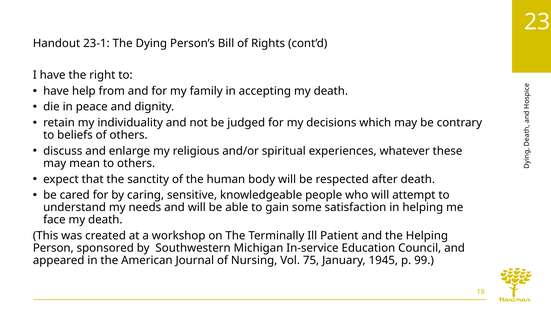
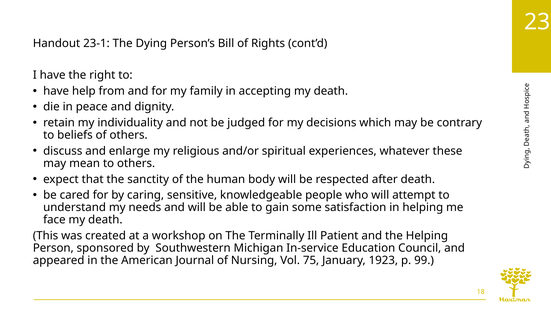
1945: 1945 -> 1923 (383, 260)
